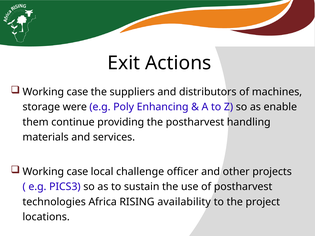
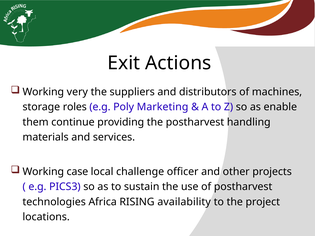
case: case -> very (77, 92)
were: were -> roles (75, 107)
Enhancing: Enhancing -> Marketing (163, 107)
